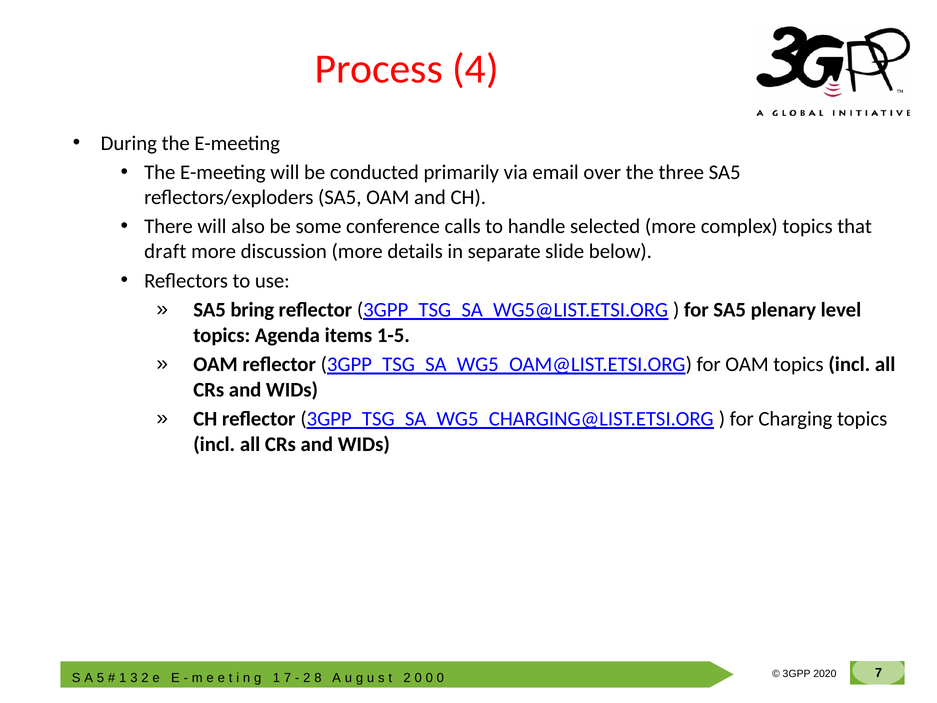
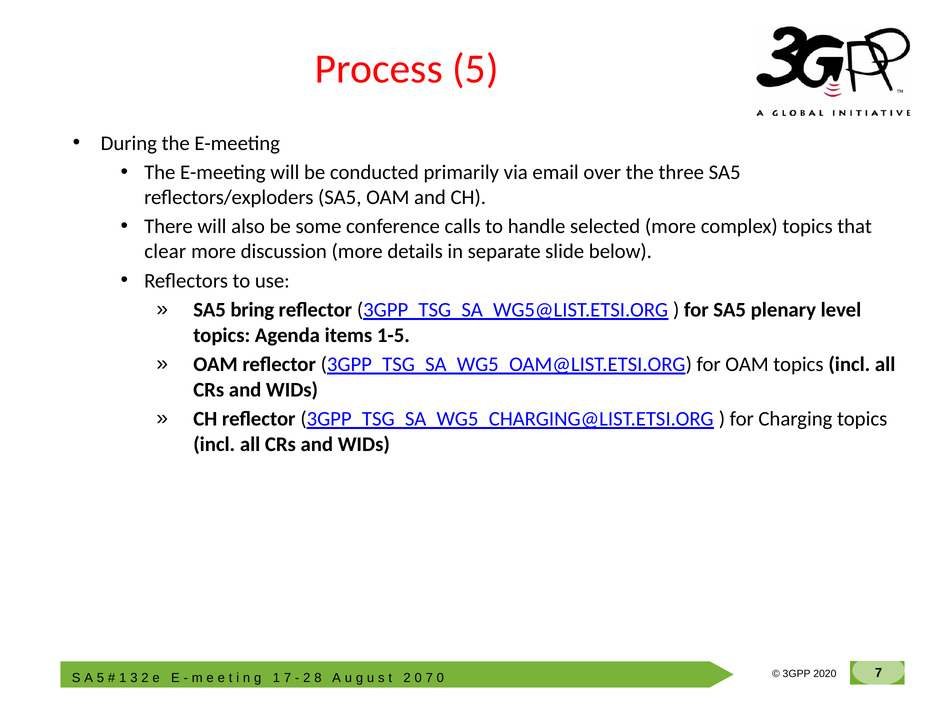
Process 4: 4 -> 5 (475, 69)
draft: draft -> clear (165, 251)
0: 0 -> 7 (429, 678)
